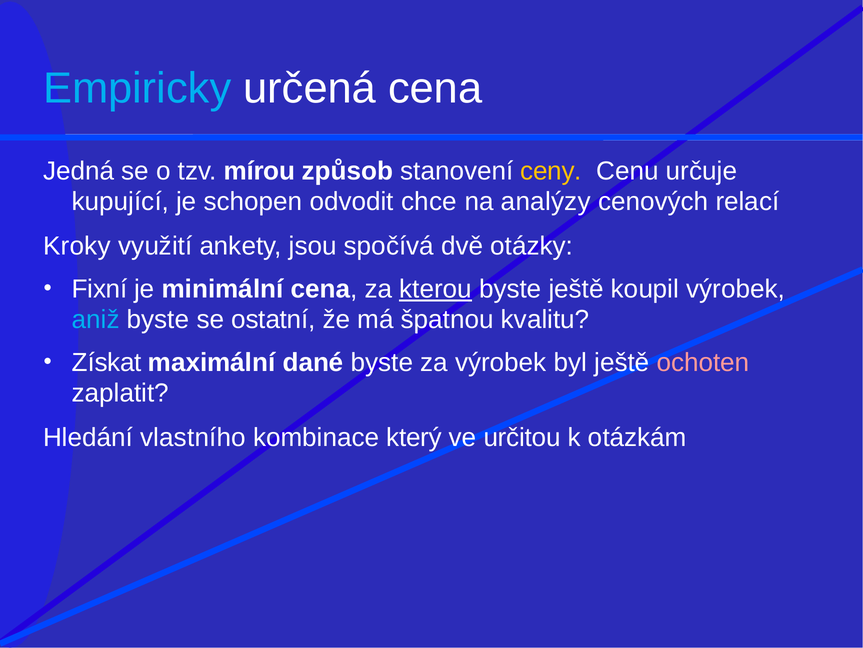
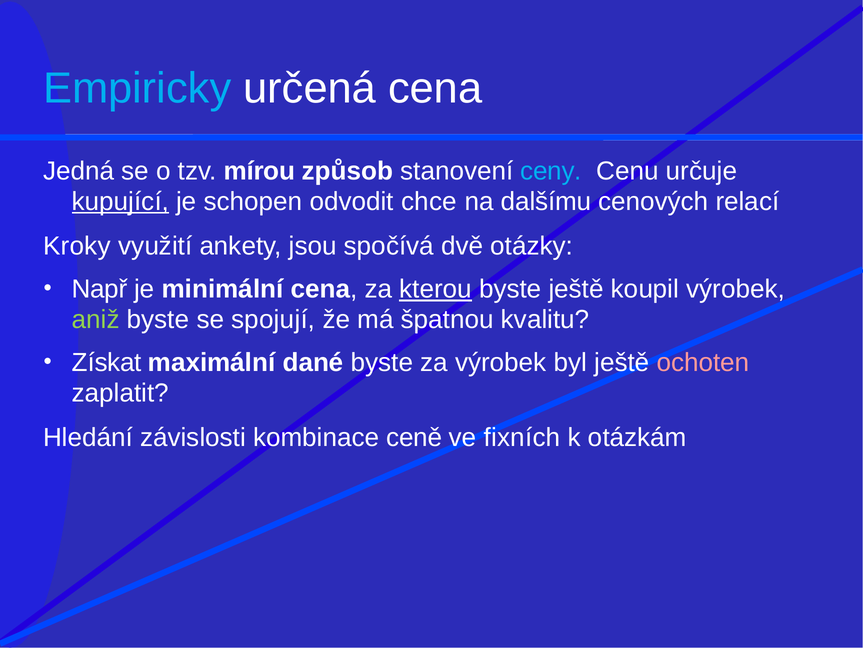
ceny colour: yellow -> light blue (551, 171)
kupující underline: none -> present (120, 201)
analýzy: analýzy -> dalšímu (546, 201)
Fixní: Fixní -> Např (100, 289)
aniž colour: light blue -> light green (96, 319)
ostatní: ostatní -> spojují (273, 319)
vlastního: vlastního -> závislosti (193, 437)
který: který -> ceně (414, 437)
určitou: určitou -> fixních (522, 437)
